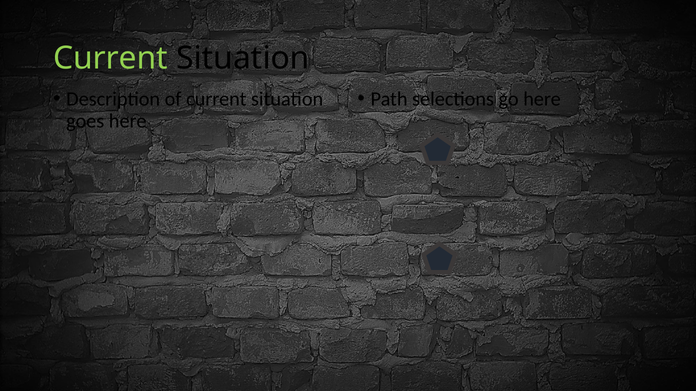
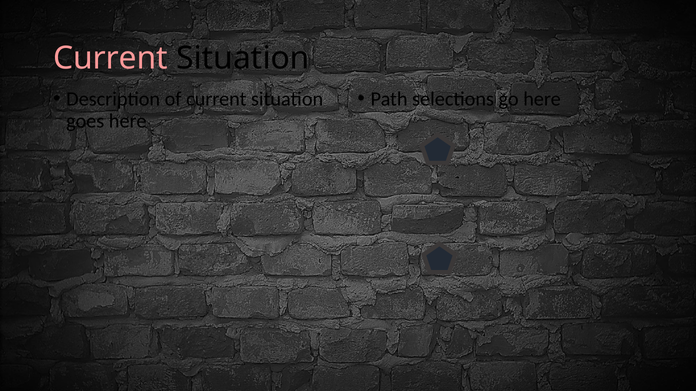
Current colour: light green -> pink (111, 58)
